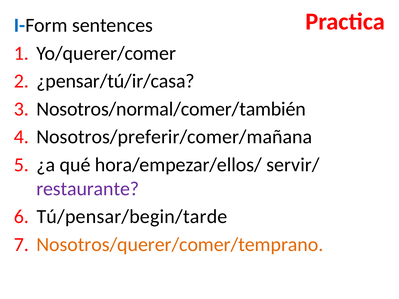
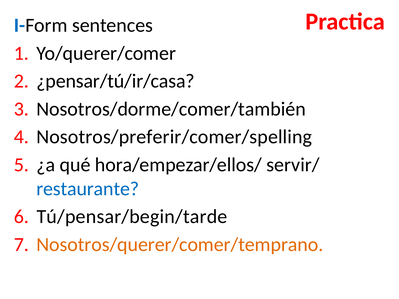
Nosotros/normal/comer/también: Nosotros/normal/comer/también -> Nosotros/dorme/comer/también (171, 109)
Nosotros/preferir/comer/mañana: Nosotros/preferir/comer/mañana -> Nosotros/preferir/comer/spelling (174, 137)
restaurante colour: purple -> blue (88, 189)
